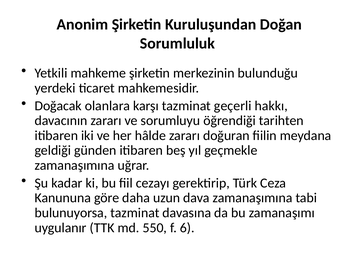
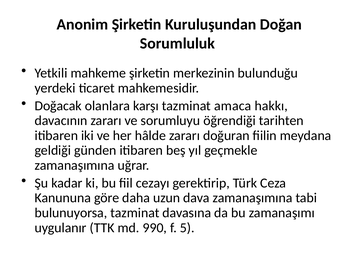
geçerli: geçerli -> amaca (233, 106)
550: 550 -> 990 (155, 228)
6: 6 -> 5 (187, 228)
